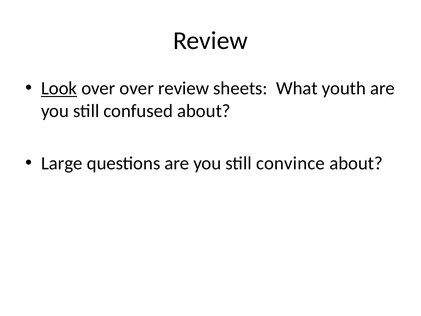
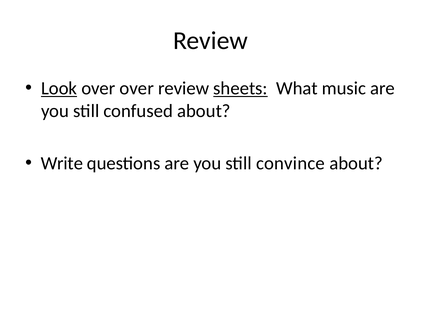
sheets underline: none -> present (240, 88)
youth: youth -> music (344, 88)
Large: Large -> Write (62, 163)
